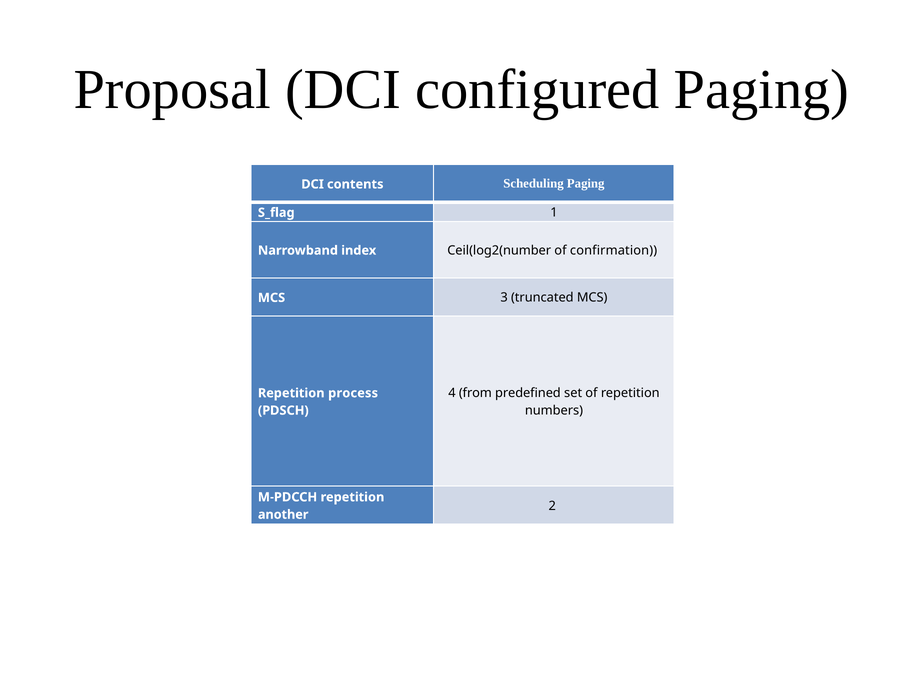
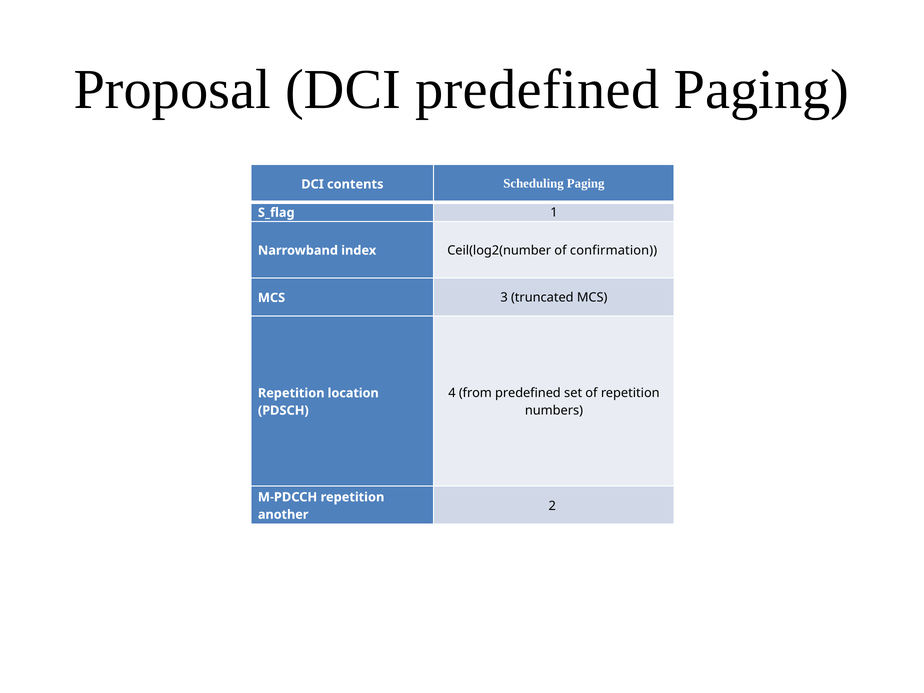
DCI configured: configured -> predefined (537, 89)
process: process -> location (353, 393)
